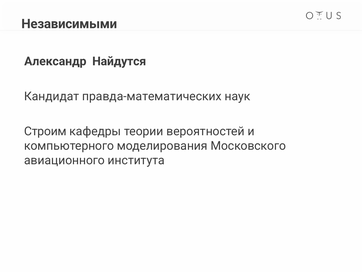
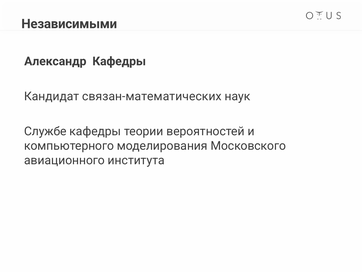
Александр Найдутся: Найдутся -> Кафедры (119, 61)
правда-математических: правда-математических -> связан-математических (152, 96)
Строим: Строим -> Службе (45, 131)
